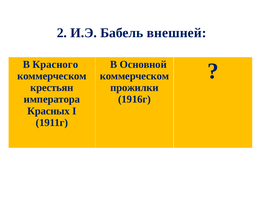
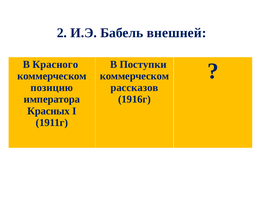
Основной: Основной -> Поступки (143, 64)
крестьян: крестьян -> позицию (52, 88)
прожилки: прожилки -> рассказов (134, 88)
